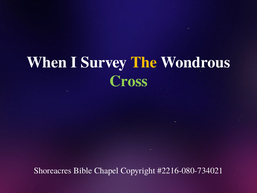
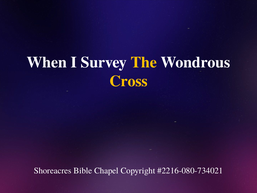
Cross colour: light green -> yellow (129, 81)
